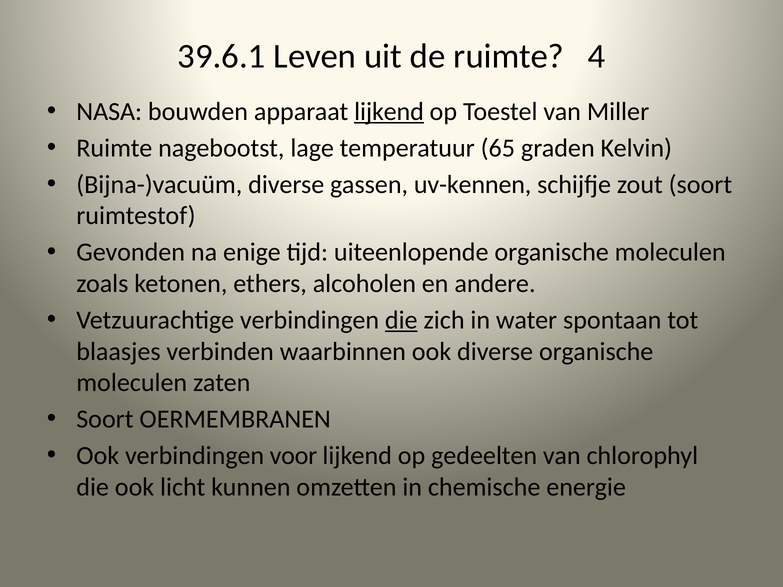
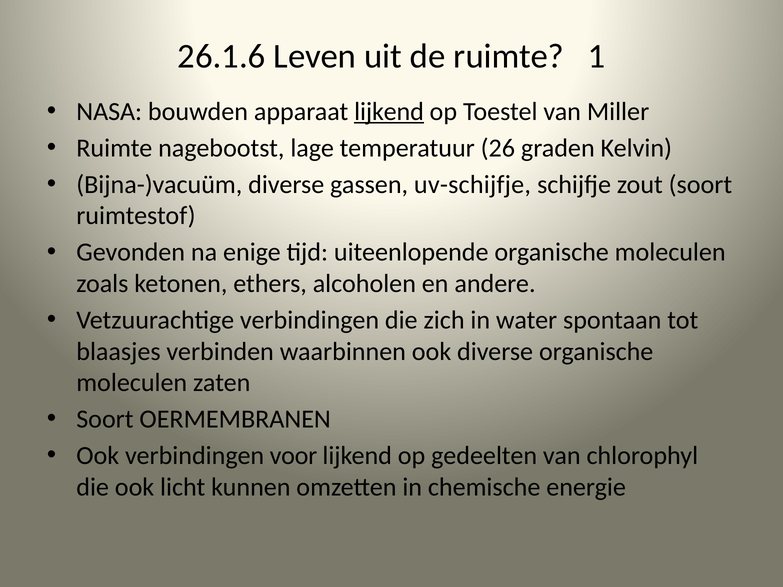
39.6.1: 39.6.1 -> 26.1.6 (221, 56)
4: 4 -> 1 (596, 56)
65: 65 -> 26 (498, 148)
uv-kennen: uv-kennen -> uv-schijfje (472, 185)
die underline: present -> none (401, 320)
